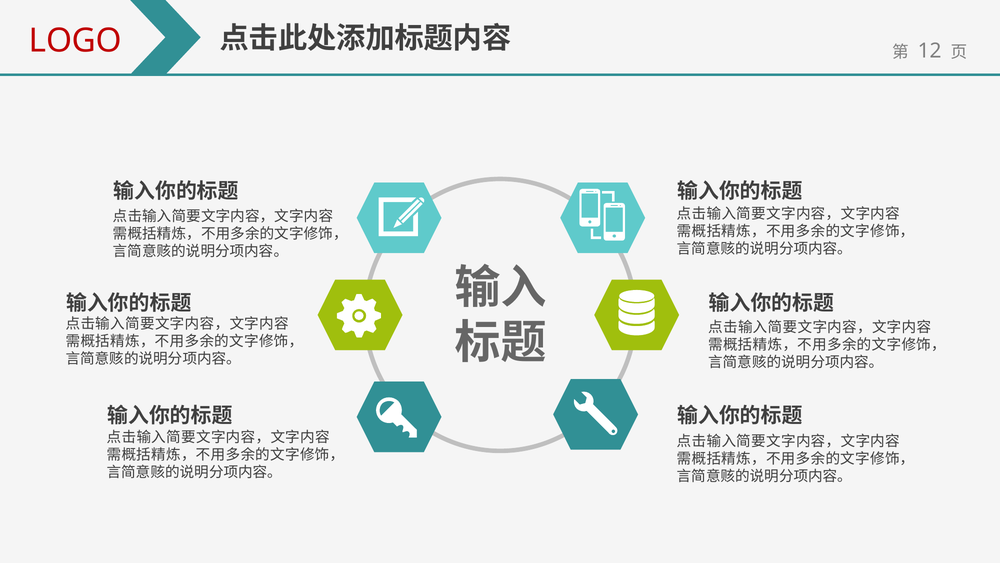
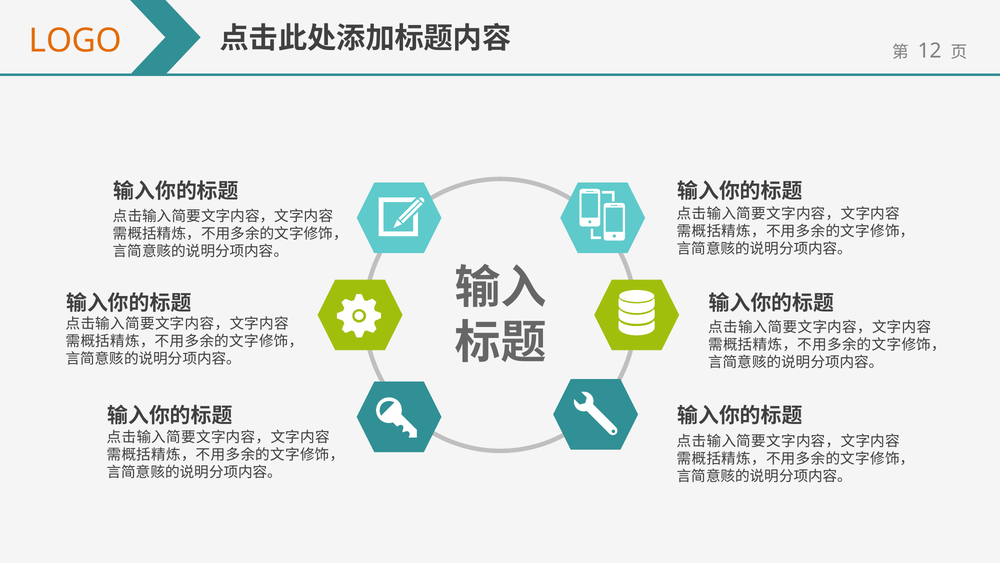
LOGO colour: red -> orange (75, 41)
